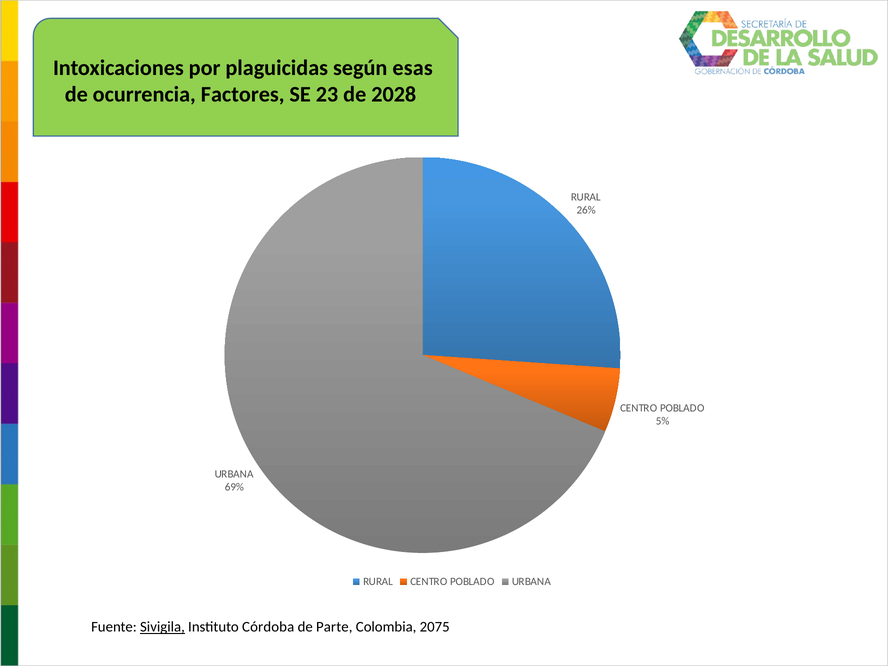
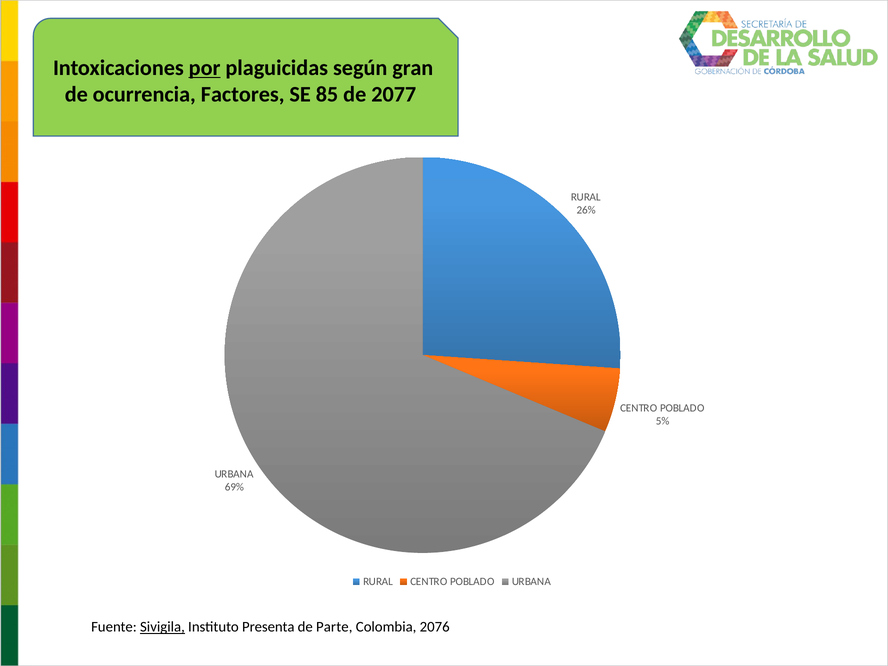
por underline: none -> present (205, 68)
esas: esas -> gran (413, 68)
23: 23 -> 85 (327, 95)
2028: 2028 -> 2077 (394, 95)
Córdoba: Córdoba -> Presenta (268, 627)
2075: 2075 -> 2076 (435, 627)
